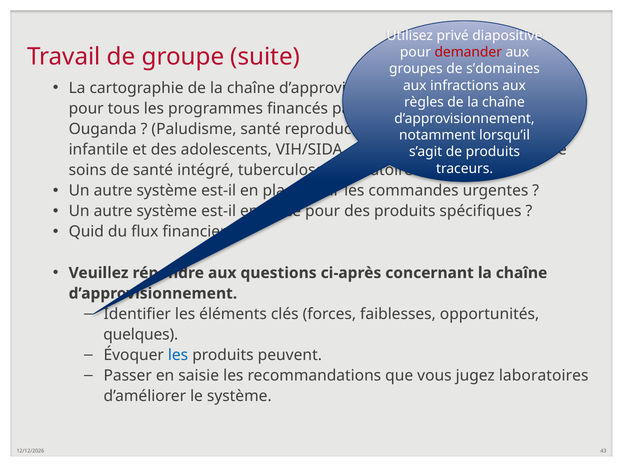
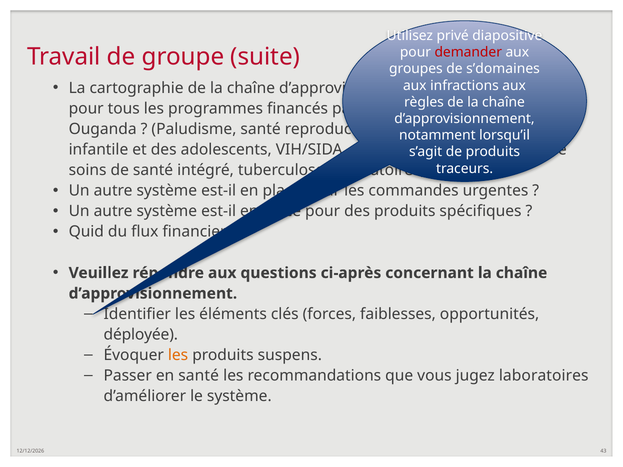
quelques: quelques -> déployée (141, 335)
les colour: blue -> orange (178, 355)
peuvent: peuvent -> suspens (290, 355)
en saisie: saisie -> santé (199, 376)
